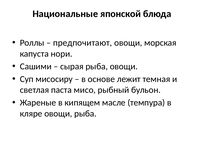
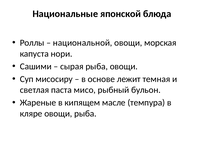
предпочитают: предпочитают -> национальной (83, 43)
